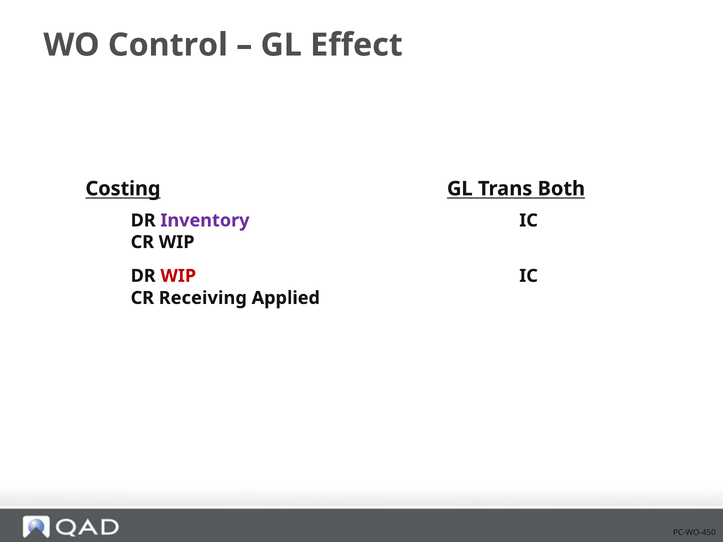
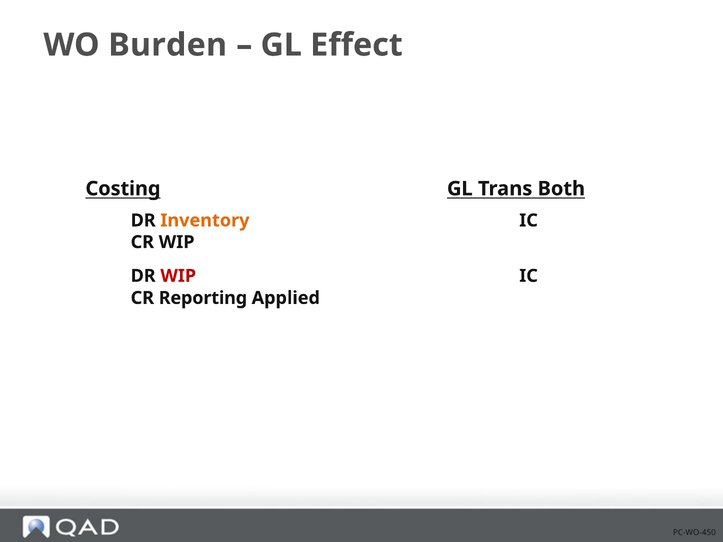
Control: Control -> Burden (168, 45)
Inventory colour: purple -> orange (205, 221)
Receiving: Receiving -> Reporting (203, 298)
